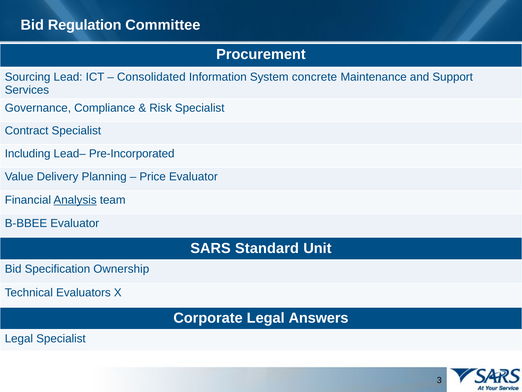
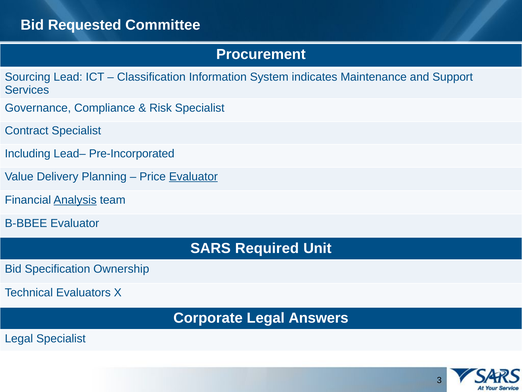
Regulation: Regulation -> Requested (85, 25)
Consolidated: Consolidated -> Classification (151, 77)
concrete: concrete -> indicates (315, 77)
Evaluator underline: none -> present (193, 176)
Standard: Standard -> Required (267, 248)
